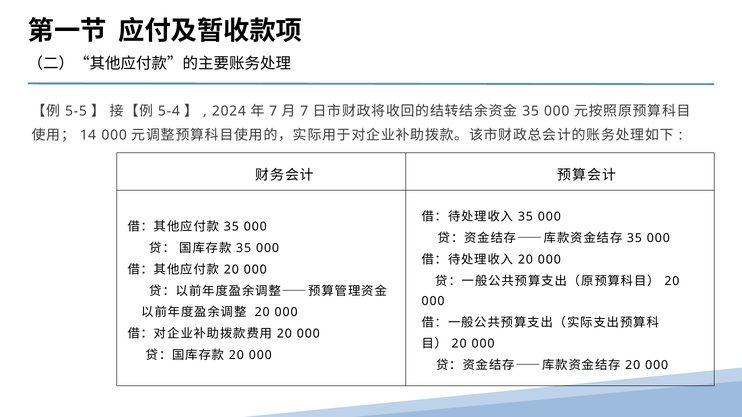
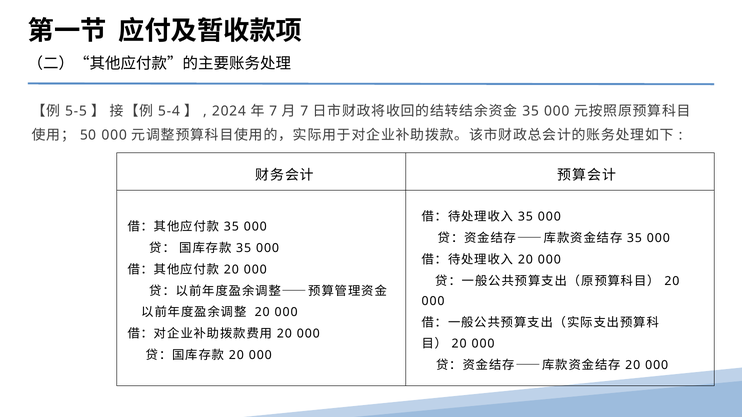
14: 14 -> 50 (88, 135)
